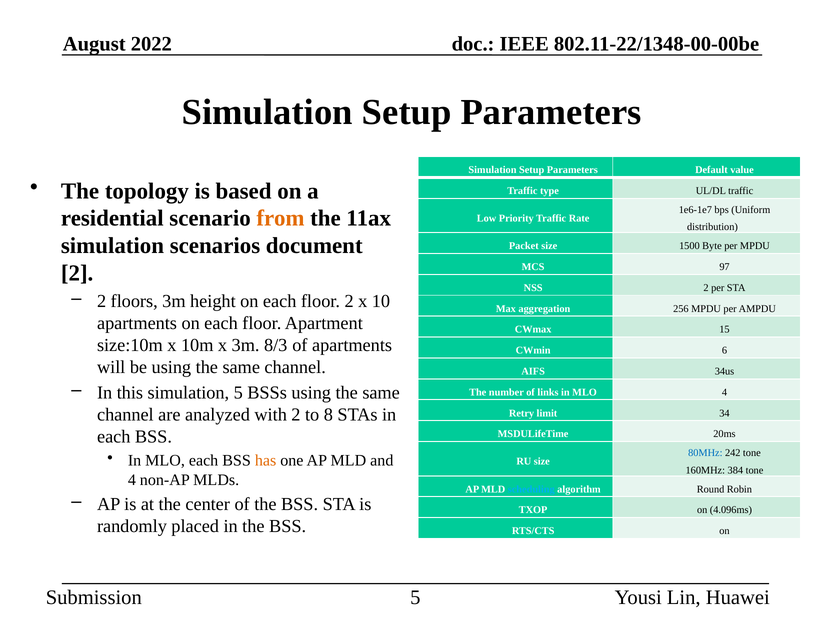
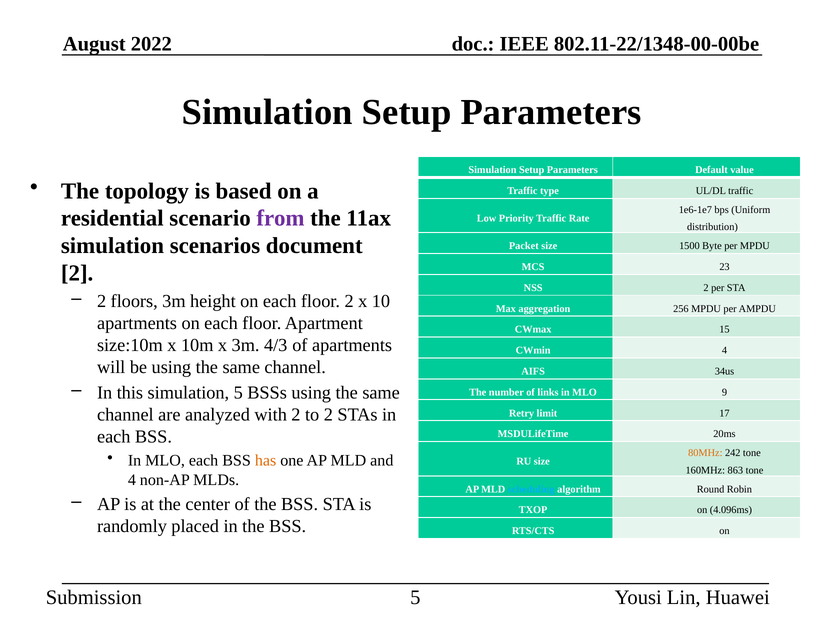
from colour: orange -> purple (281, 218)
97: 97 -> 23 (725, 267)
8/3: 8/3 -> 4/3 (276, 345)
CWmin 6: 6 -> 4 (725, 350)
MLO 4: 4 -> 9 (725, 392)
to 8: 8 -> 2 (328, 415)
34: 34 -> 17 (724, 413)
80MHz colour: blue -> orange (705, 453)
384: 384 -> 863 (735, 470)
